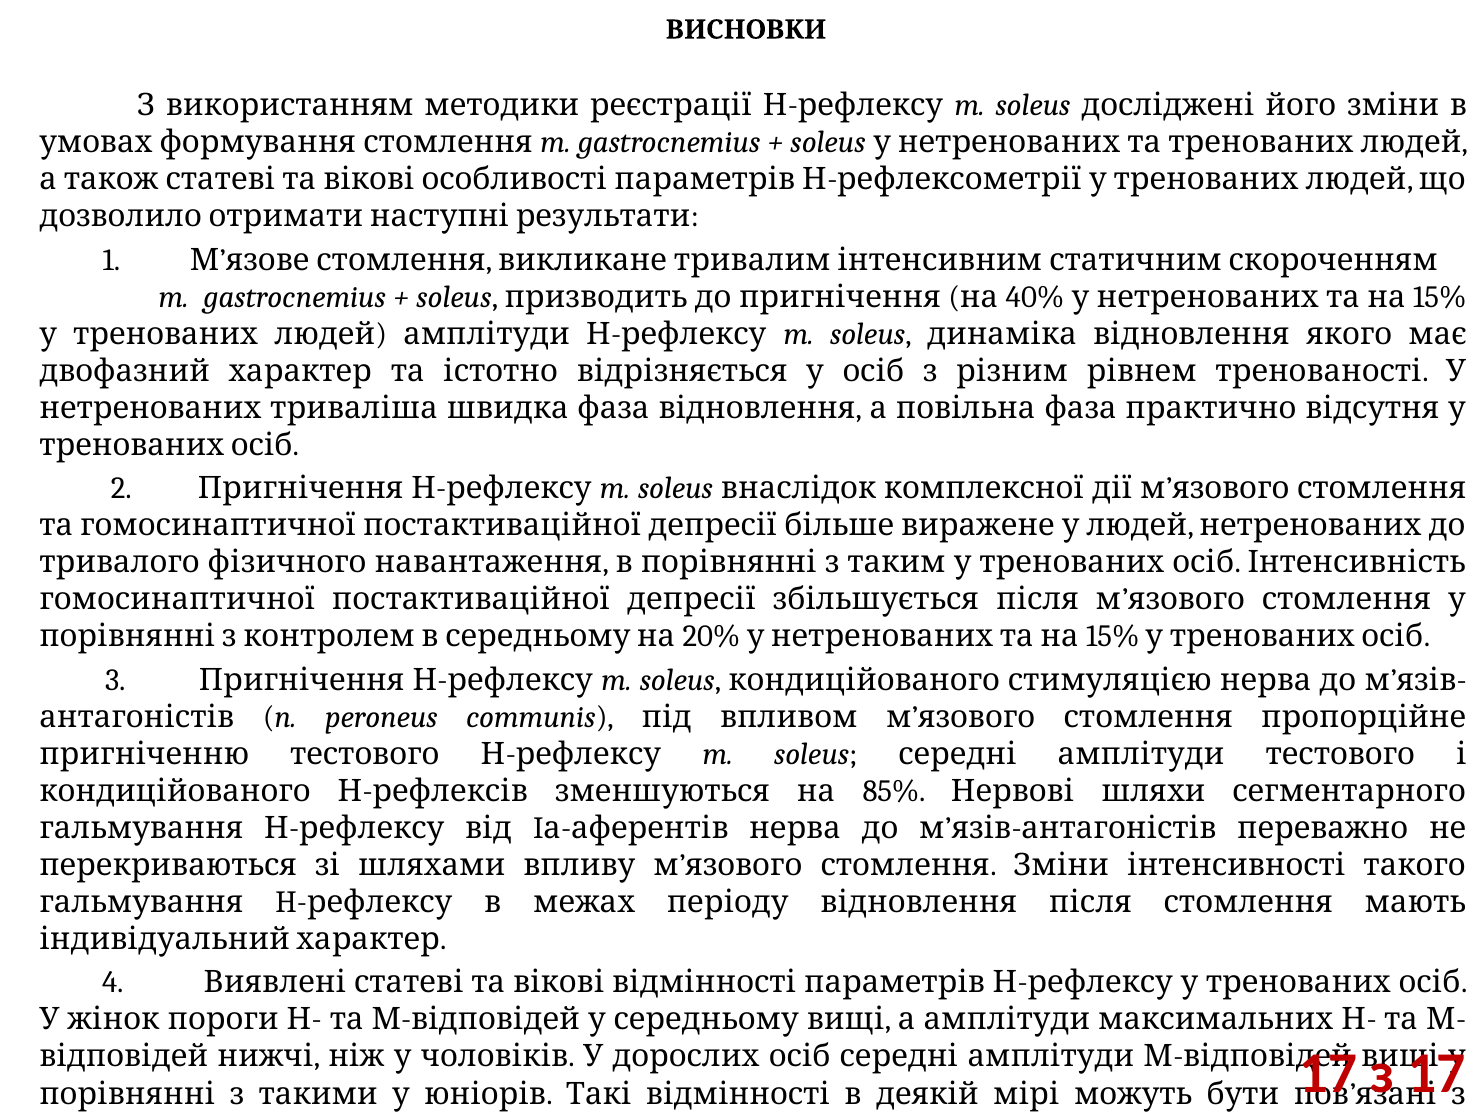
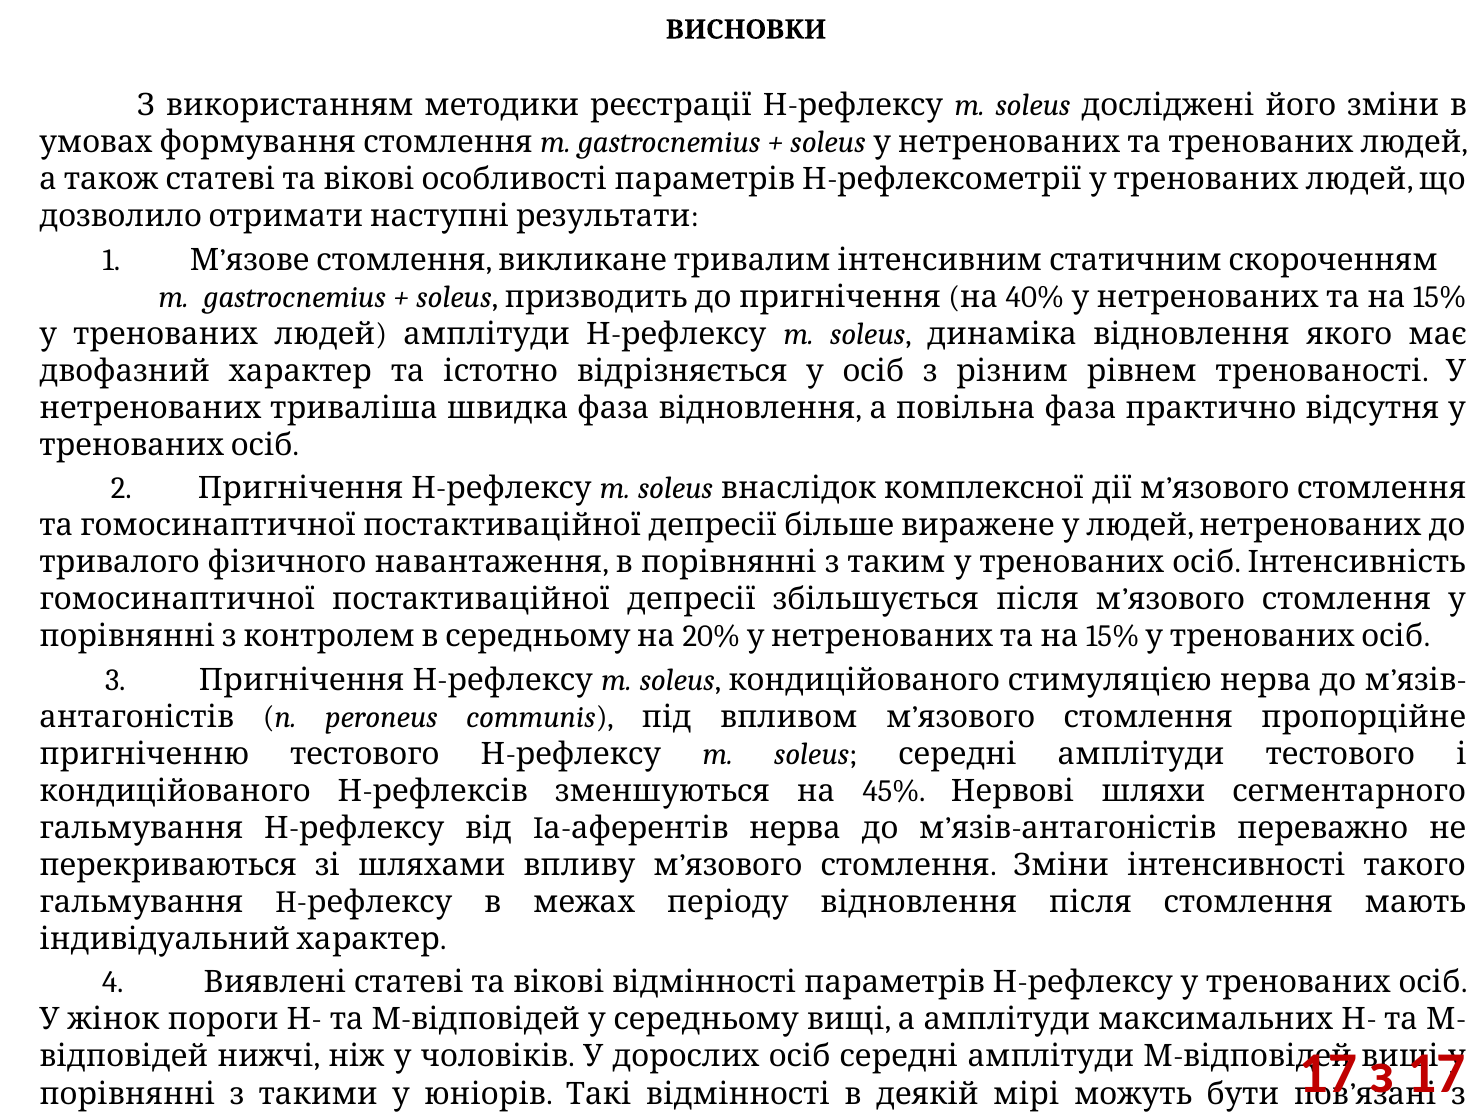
85%: 85% -> 45% (894, 791)
